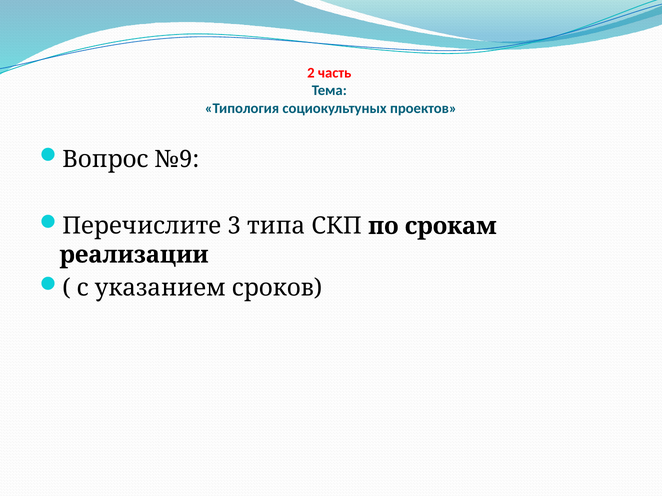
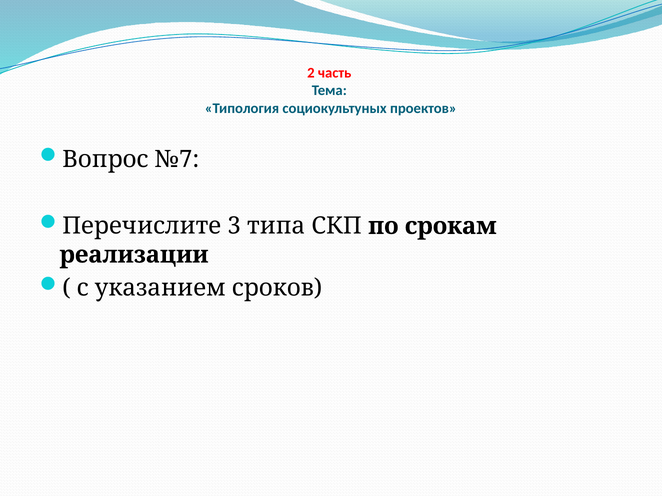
№9: №9 -> №7 (177, 159)
